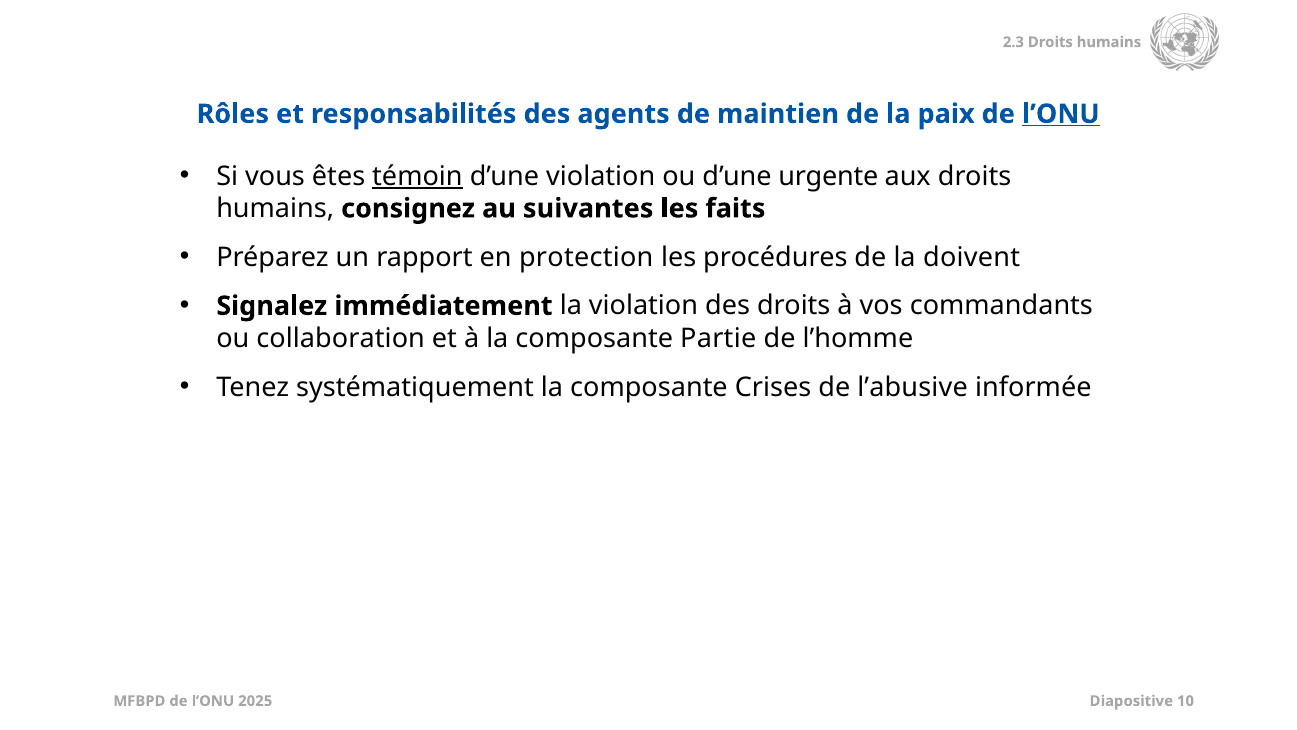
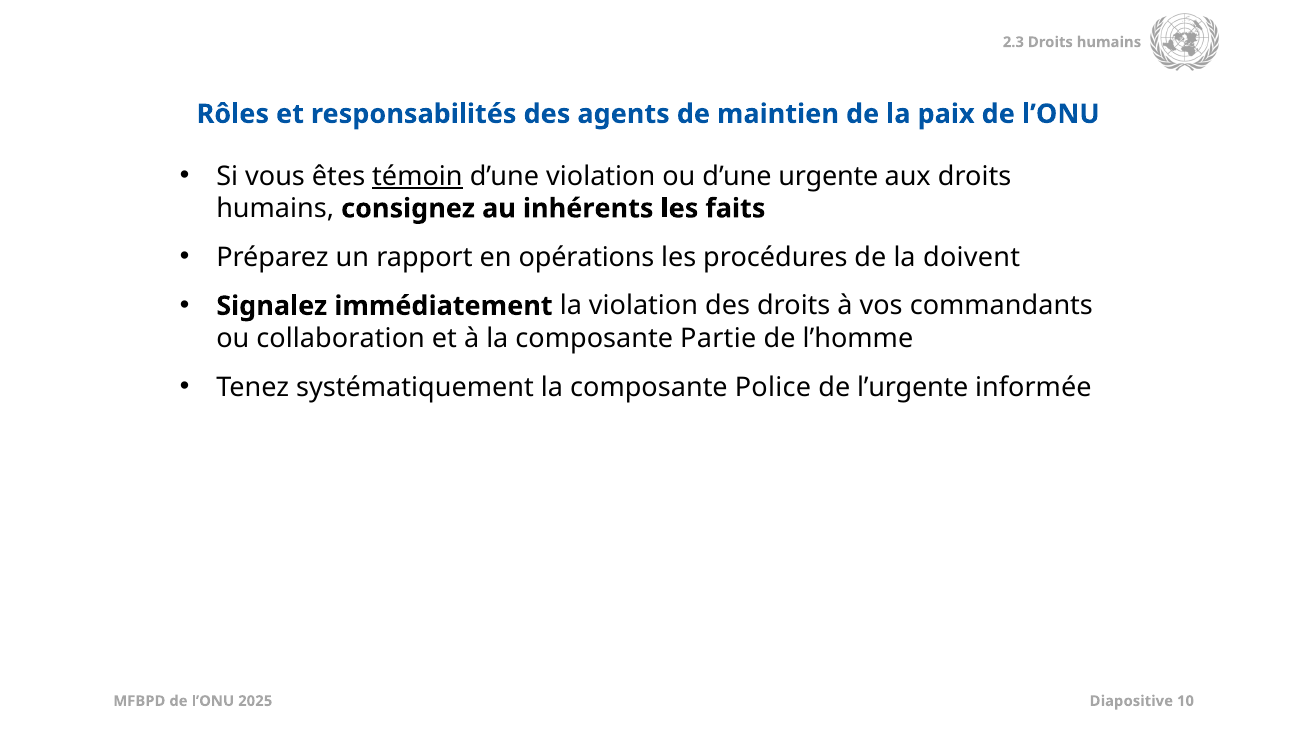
l’ONU underline: present -> none (1061, 114)
suivantes: suivantes -> inhérents (588, 208)
protection: protection -> opérations (586, 257)
Crises: Crises -> Police (773, 387)
l’abusive: l’abusive -> l’urgente (913, 387)
